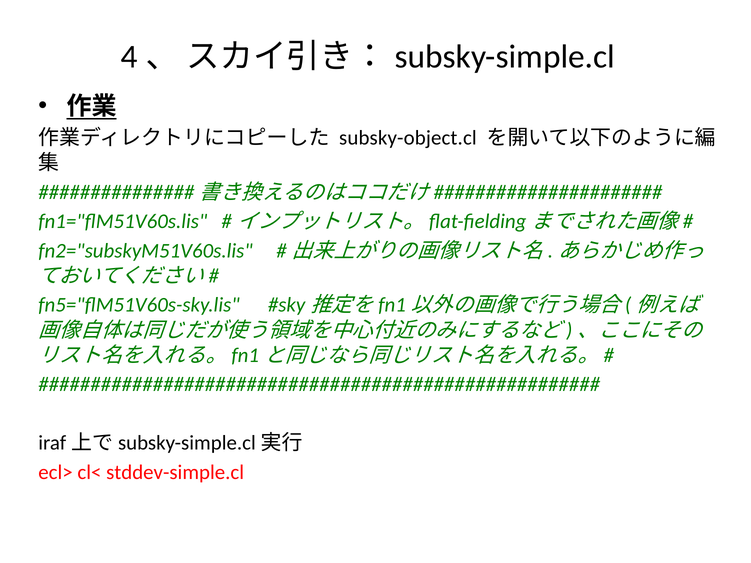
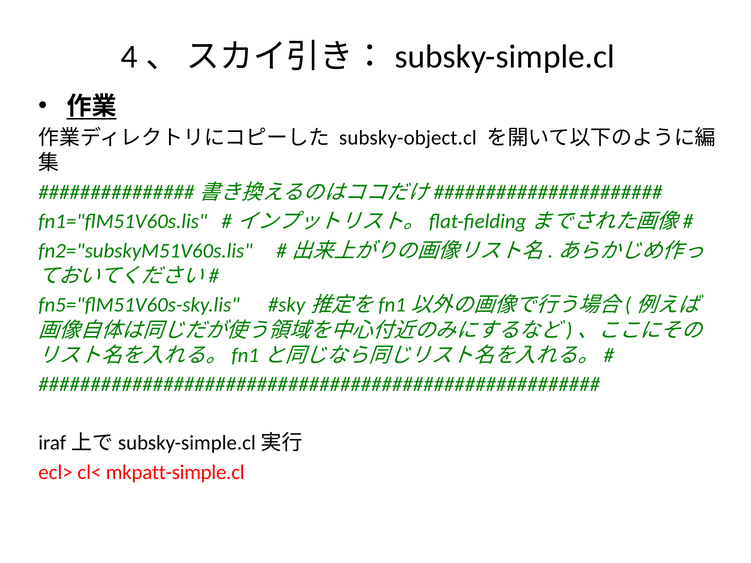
stddev-simple.cl: stddev-simple.cl -> mkpatt-simple.cl (175, 472)
